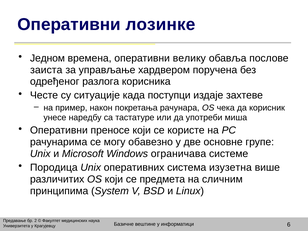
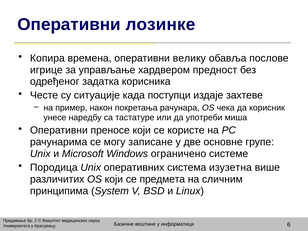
Једном: Једном -> Копира (47, 58)
заиста: заиста -> игрице (46, 70)
поручена: поручена -> предност (215, 70)
разлога: разлога -> задатка (101, 82)
обавезно: обавезно -> записане (151, 142)
ограничава: ограничава -> ограничено (179, 154)
